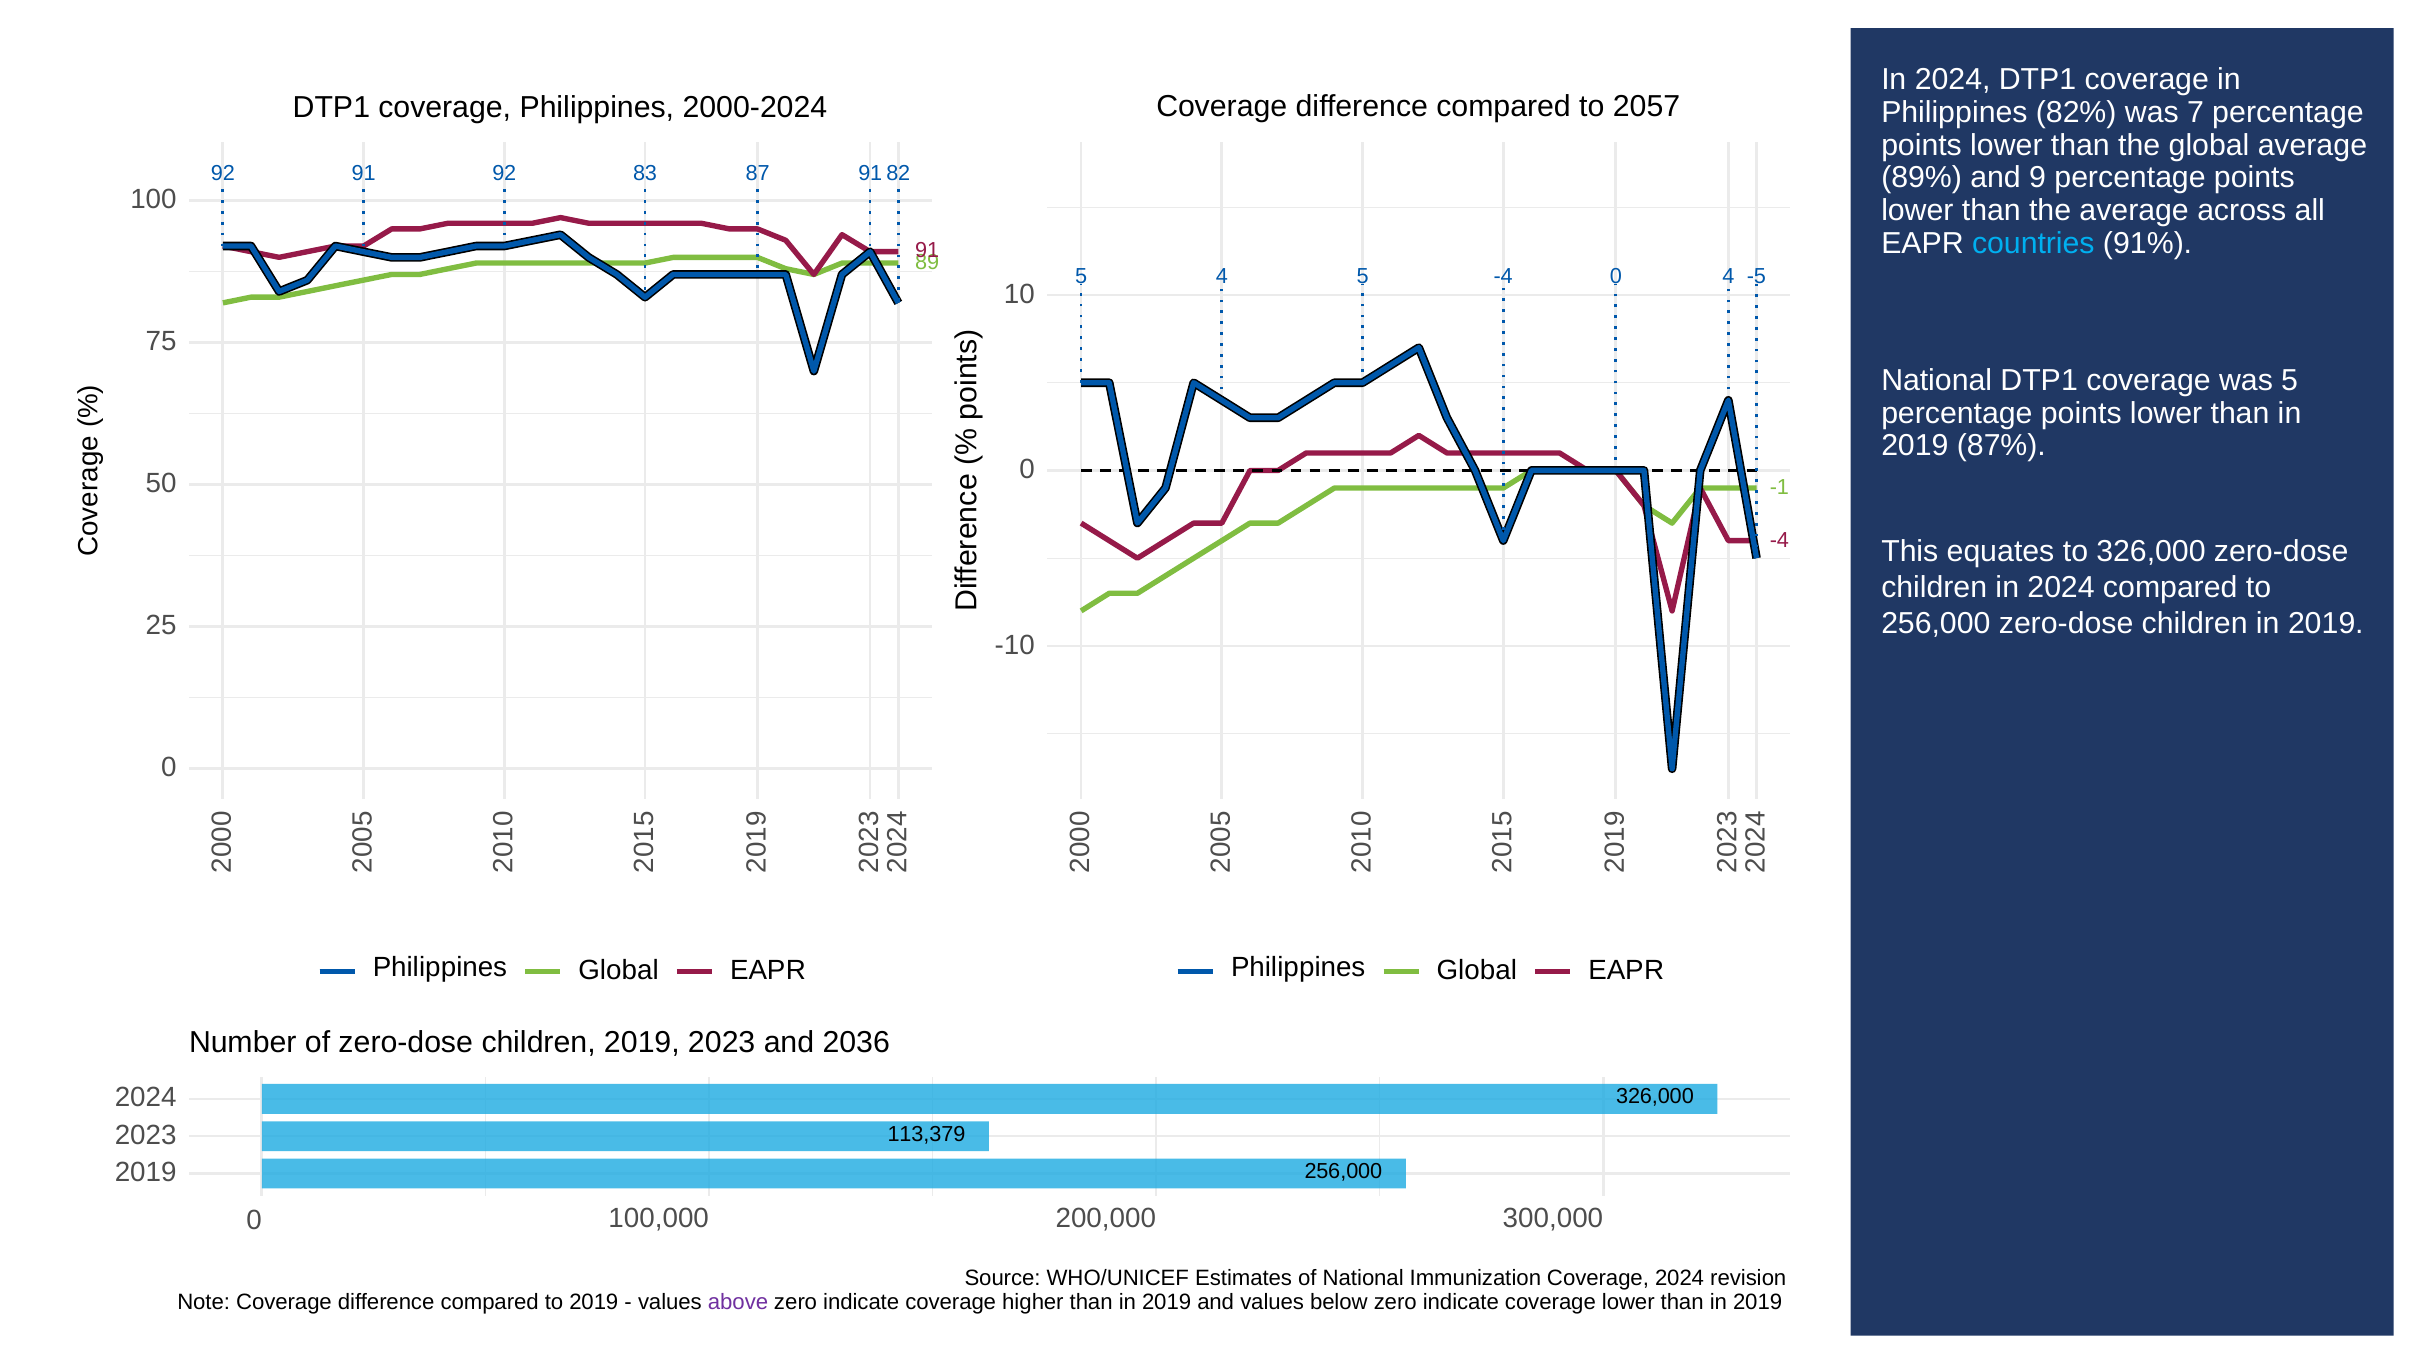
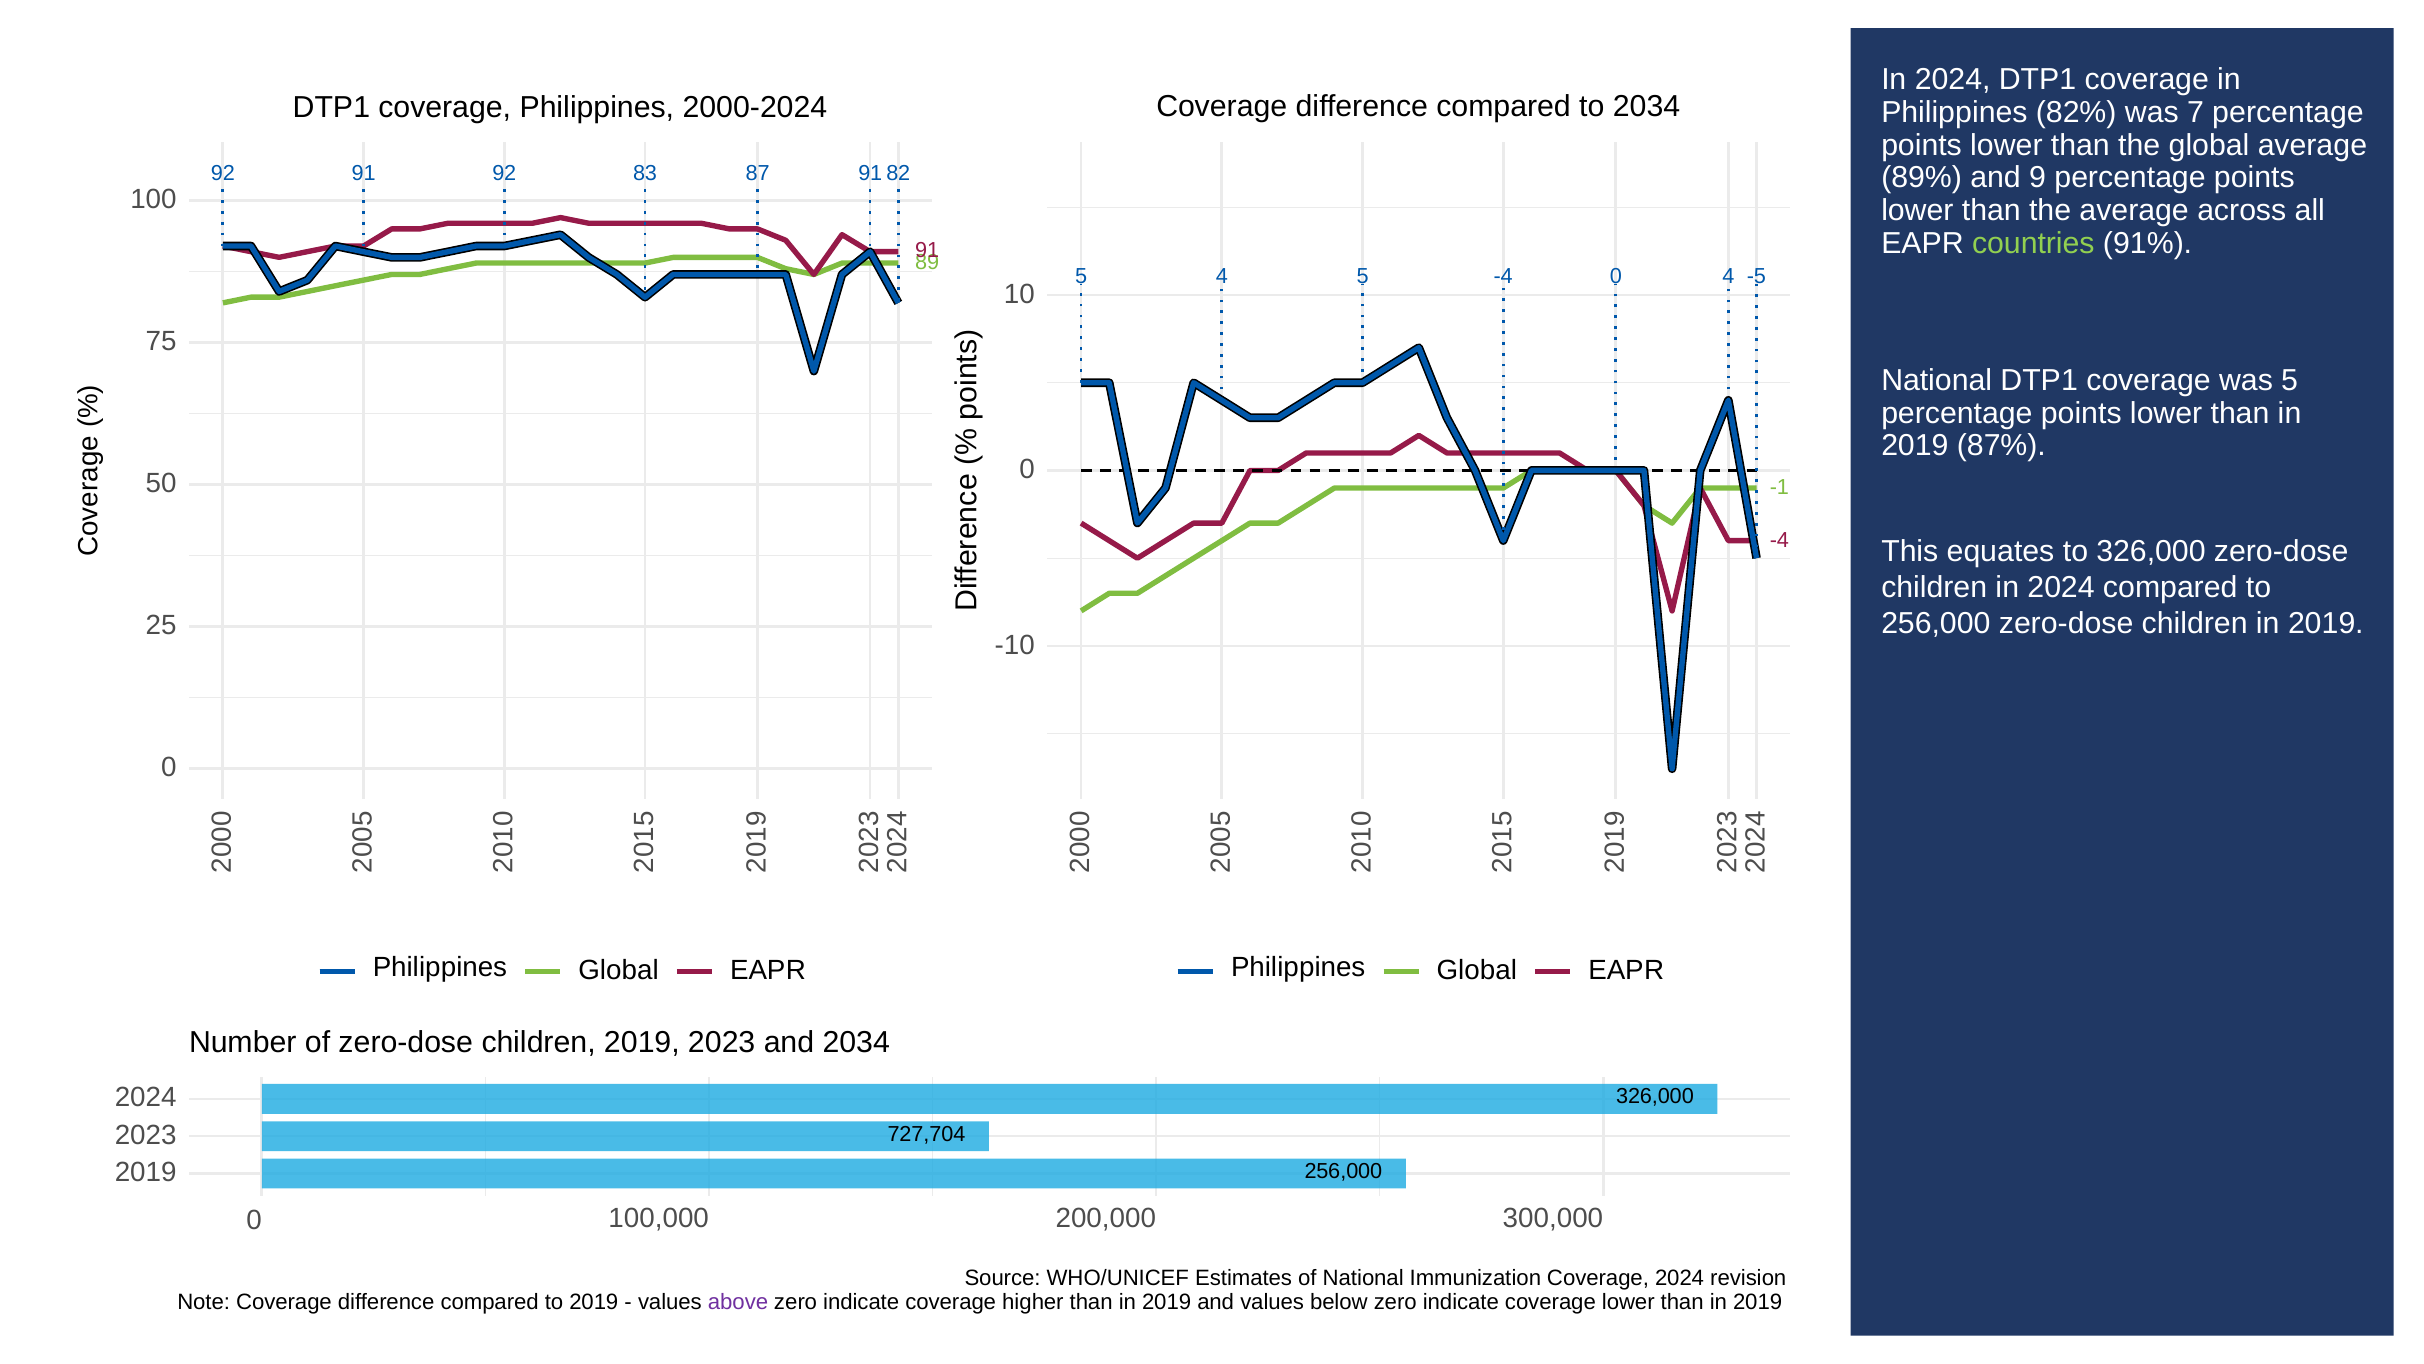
to 2057: 2057 -> 2034 (1647, 107)
countries colour: light blue -> light green (2033, 243)
and 2036: 2036 -> 2034 (856, 1042)
113,379: 113,379 -> 727,704 (926, 1134)
